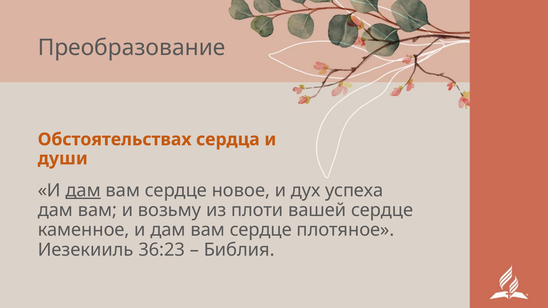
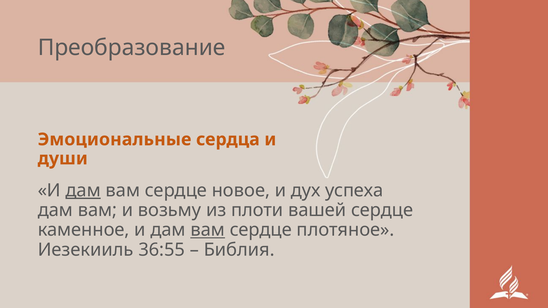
Обстоятельствах: Обстоятельствах -> Эмоциональные (115, 140)
вам underline: none -> present (208, 230)
36:23: 36:23 -> 36:55 (162, 250)
